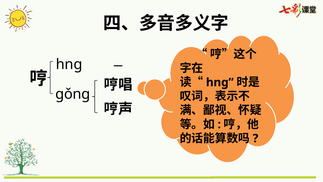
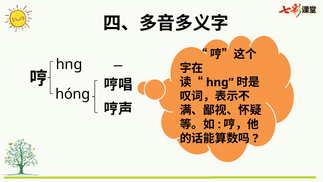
gǒng: gǒng -> hóng (73, 94)
